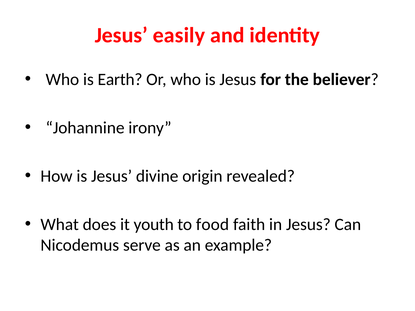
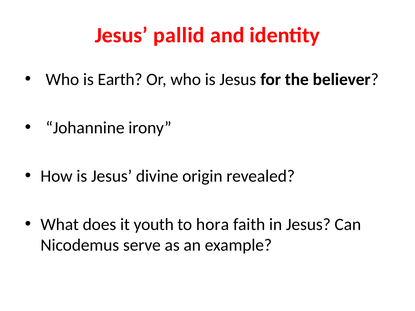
easily: easily -> pallid (179, 35)
food: food -> hora (213, 225)
